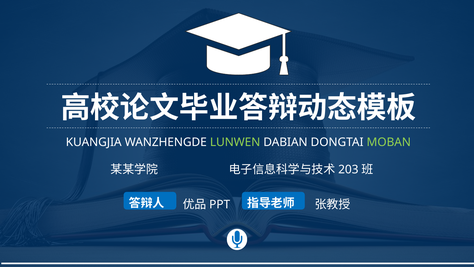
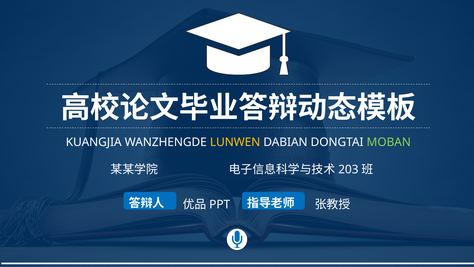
LUNWEN colour: light green -> yellow (235, 142)
